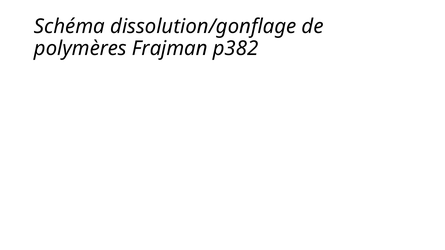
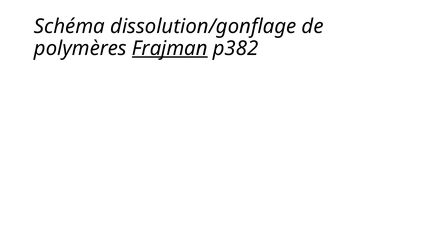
Frajman underline: none -> present (170, 48)
